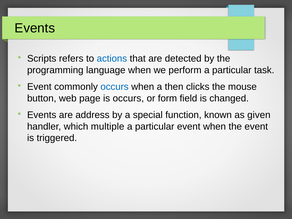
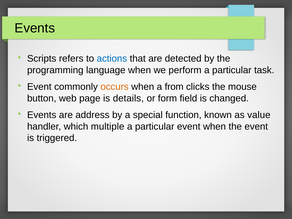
occurs colour: blue -> orange (115, 87)
then: then -> from (174, 87)
is occurs: occurs -> details (128, 98)
given: given -> value (259, 115)
